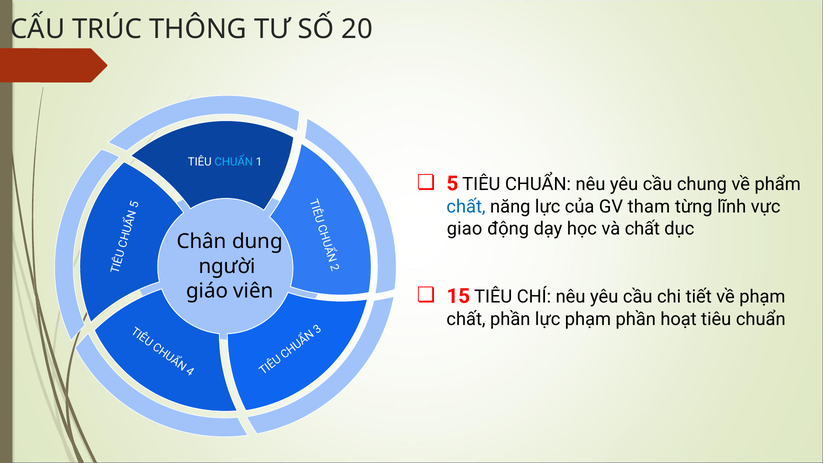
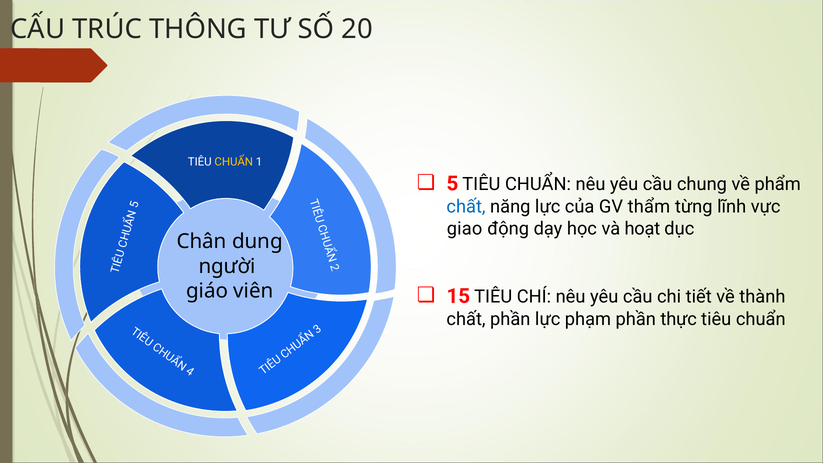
CHUẨN colour: light blue -> yellow (234, 162)
tham: tham -> thẩm (649, 207)
và chất: chất -> hoạt (642, 229)
về phạm: phạm -> thành (762, 297)
hoạt: hoạt -> thực (679, 319)
